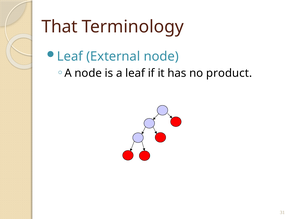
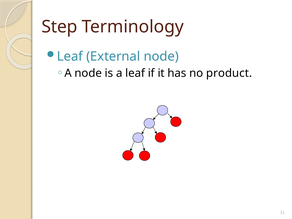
That: That -> Step (60, 27)
